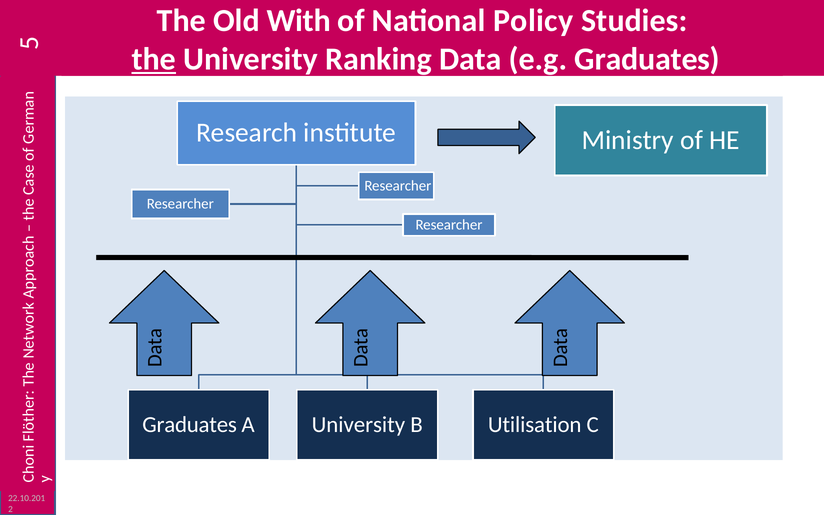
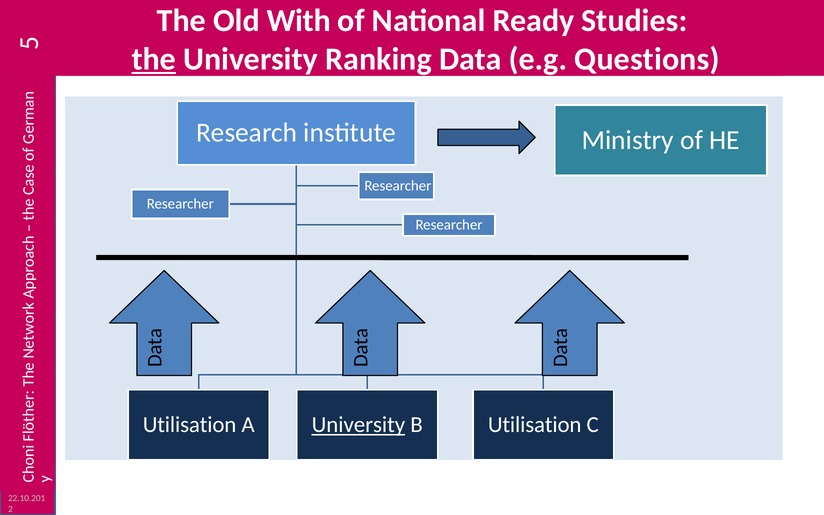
Policy: Policy -> Ready (533, 21)
e.g Graduates: Graduates -> Questions (647, 59)
Graduates: Graduates -> Utilisation (190, 425)
University underline: none -> present (358, 425)
